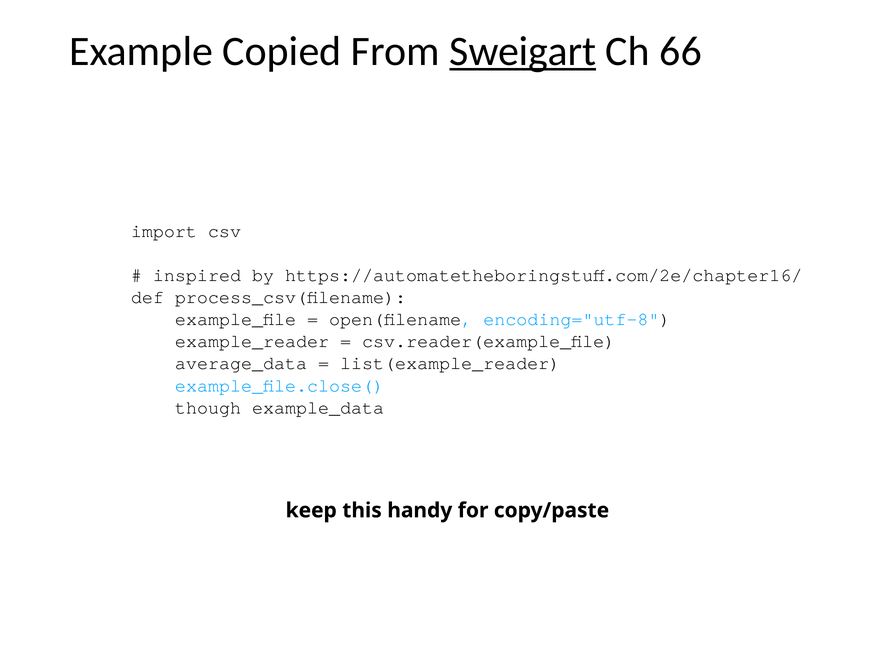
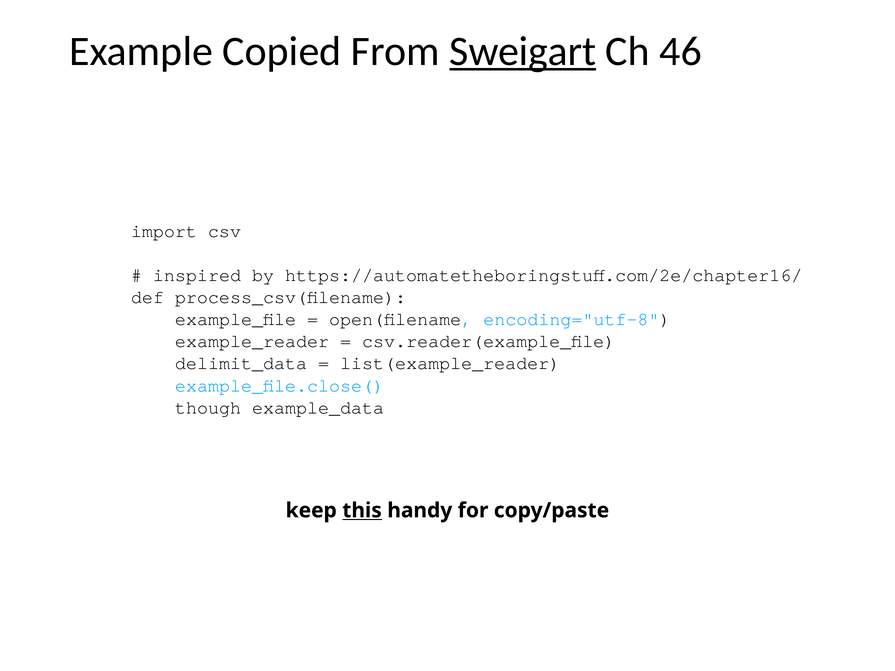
66: 66 -> 46 (681, 51)
average_data: average_data -> delimit_data (241, 364)
this underline: none -> present (362, 511)
